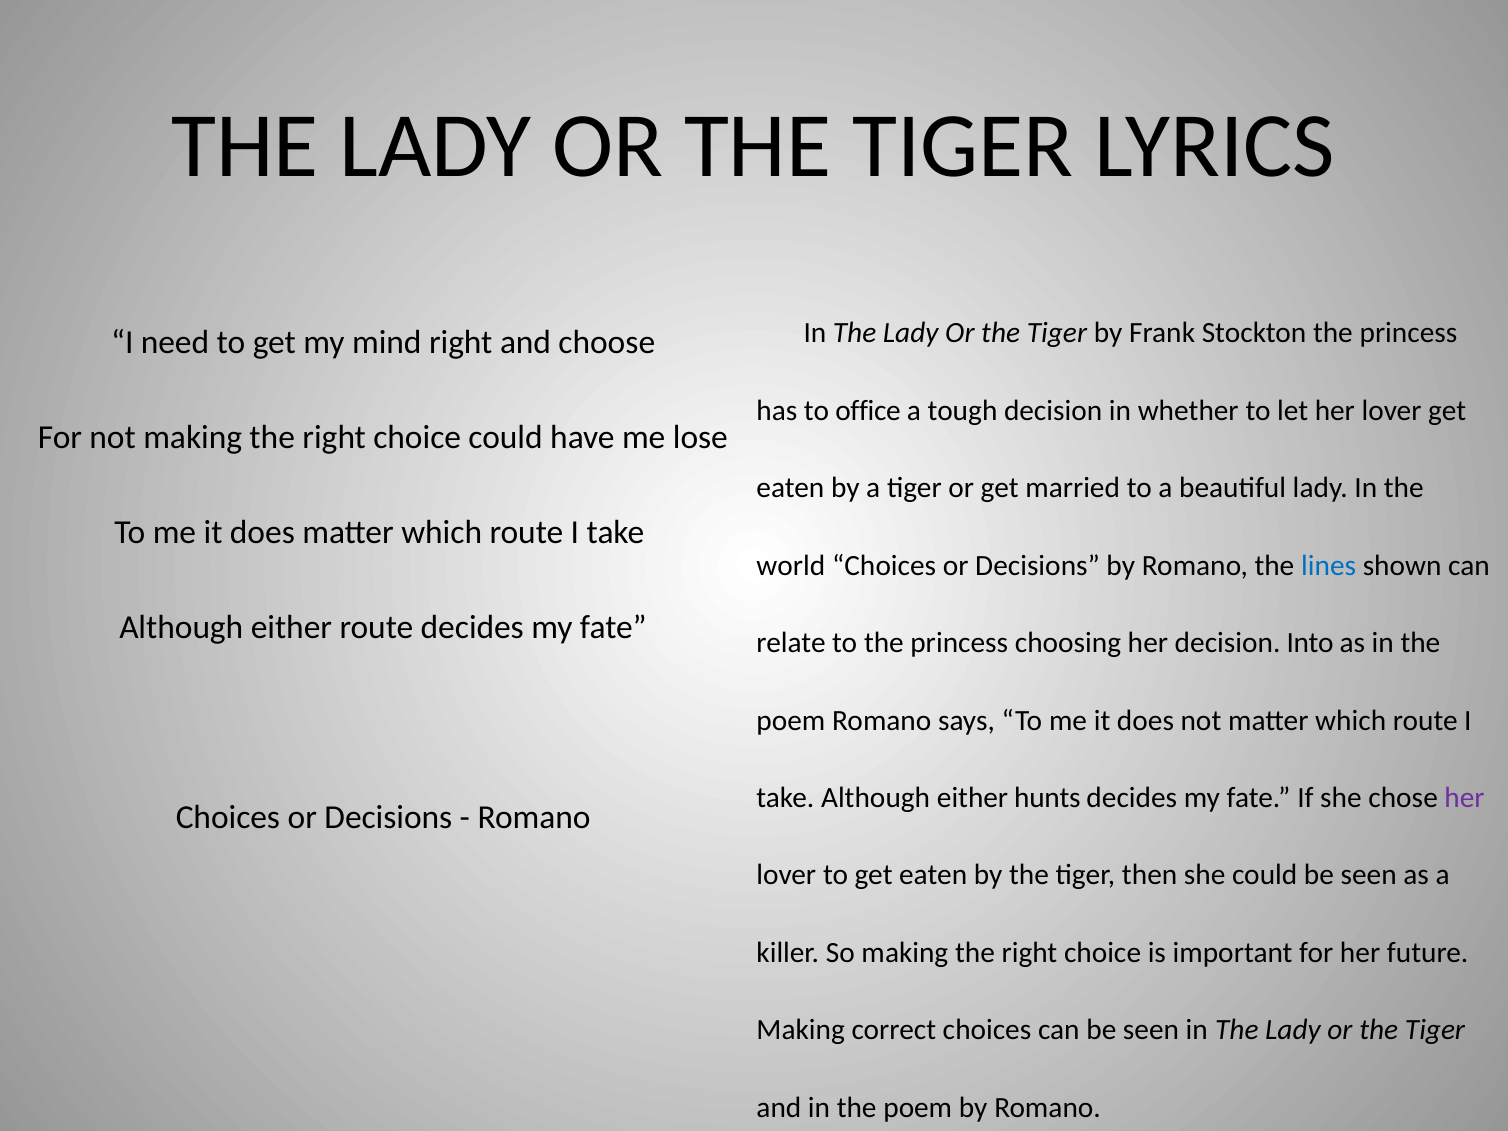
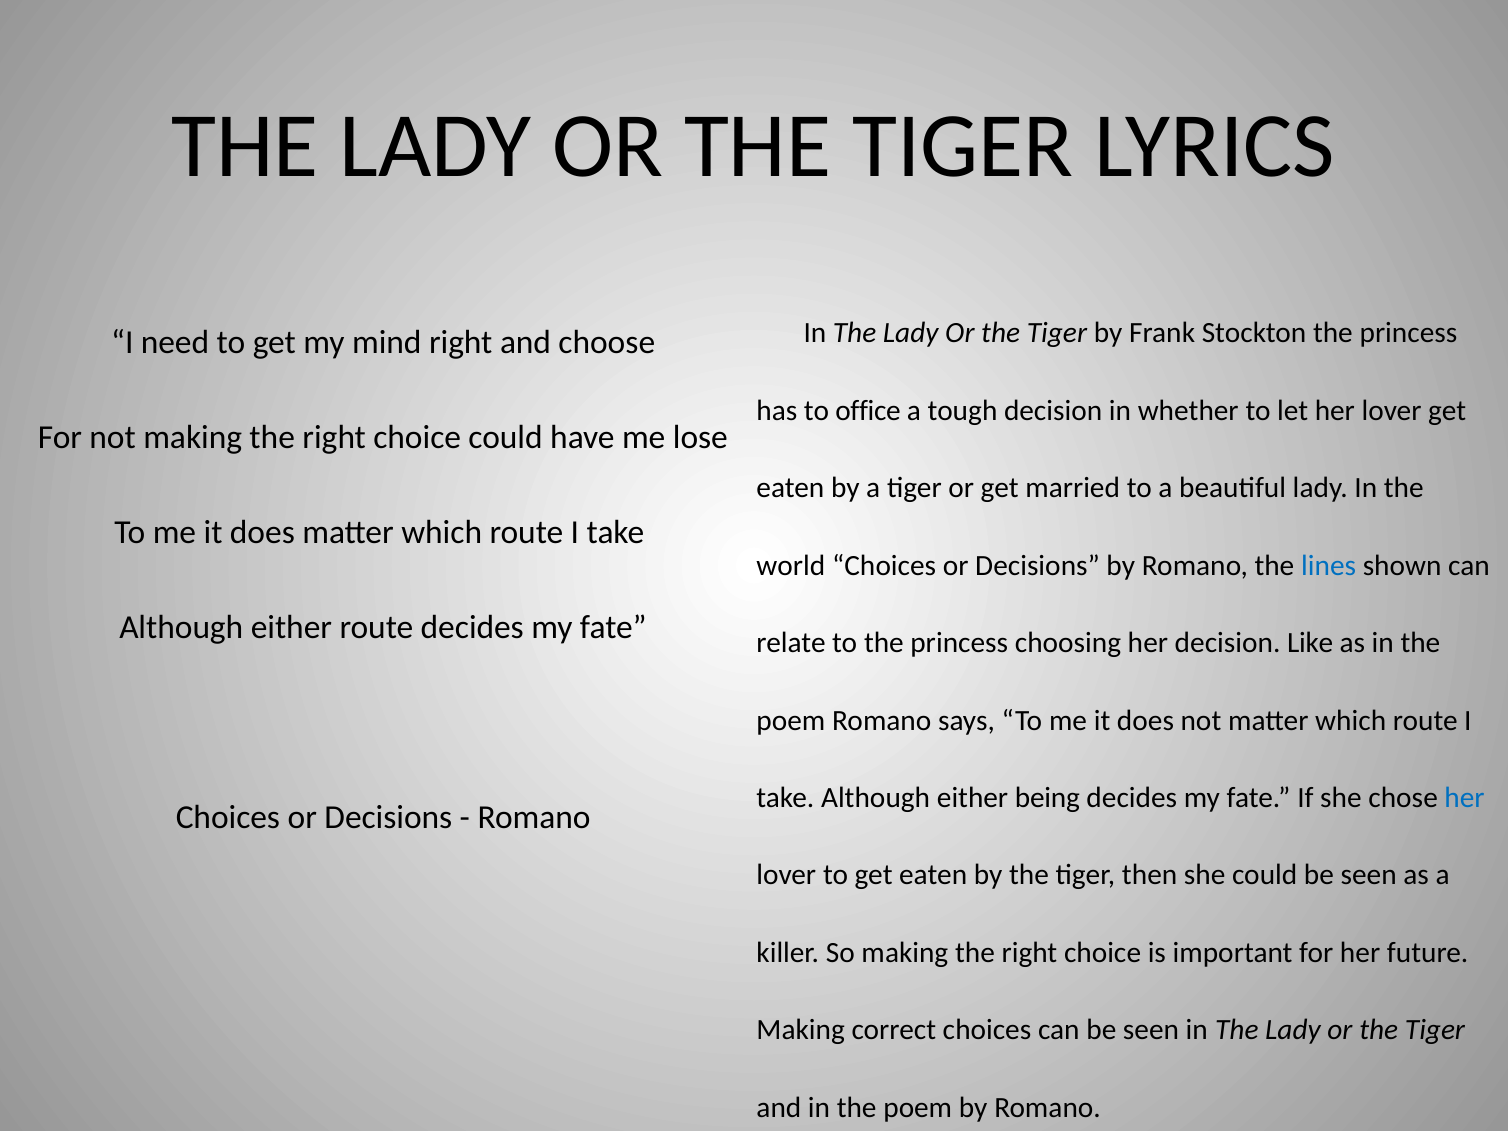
Into: Into -> Like (1310, 643)
hunts: hunts -> being (1047, 798)
her colour: purple -> blue (1465, 798)
